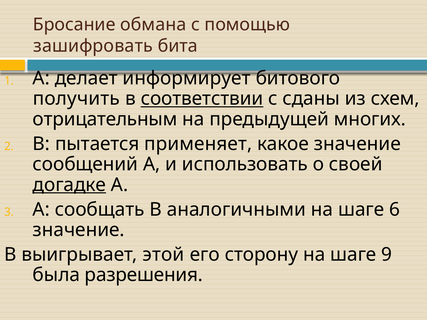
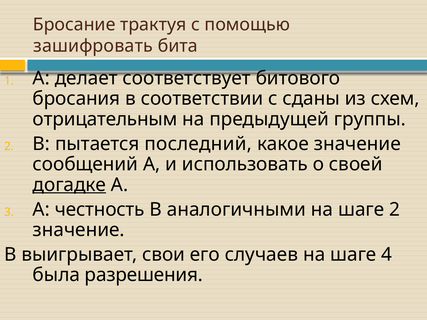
обмана: обмана -> трактуя (153, 25)
информирует: информирует -> соответствует (187, 78)
получить: получить -> бросания (76, 99)
соответствии underline: present -> none (202, 99)
многих: многих -> группы (370, 119)
применяет: применяет -> последний (198, 144)
сообщать: сообщать -> честность (100, 210)
шаге 6: 6 -> 2 (395, 210)
этой: этой -> свои (164, 255)
сторону: сторону -> случаев (261, 255)
9: 9 -> 4 (387, 255)
